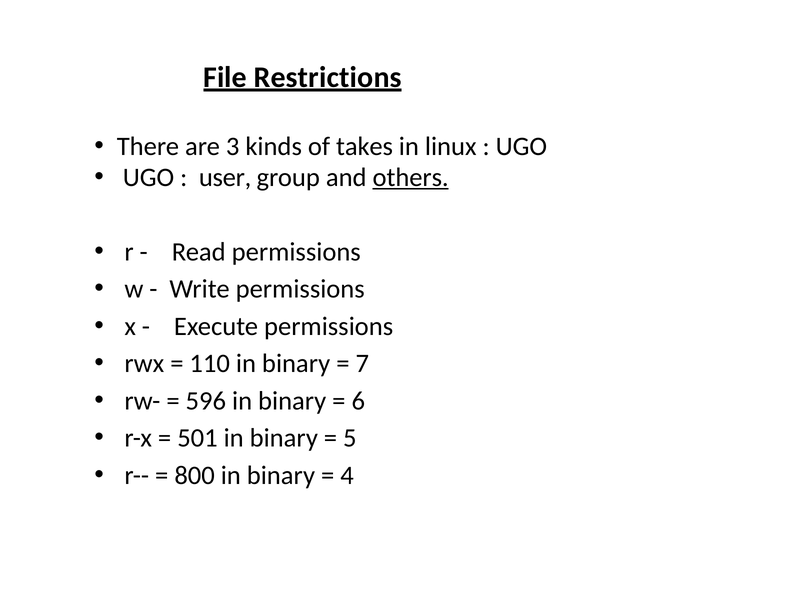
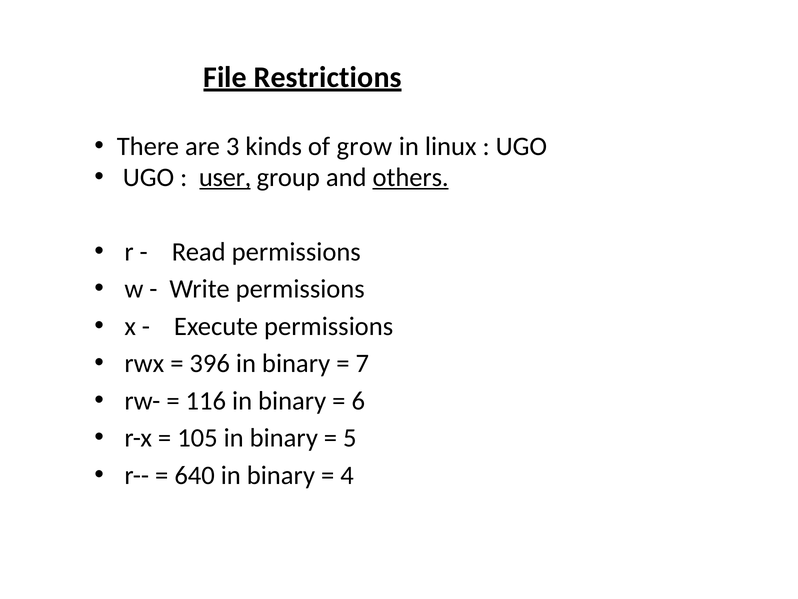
takes: takes -> grow (364, 146)
user underline: none -> present (225, 177)
110: 110 -> 396 (210, 363)
596: 596 -> 116 (206, 401)
501: 501 -> 105 (197, 438)
800: 800 -> 640 (195, 475)
